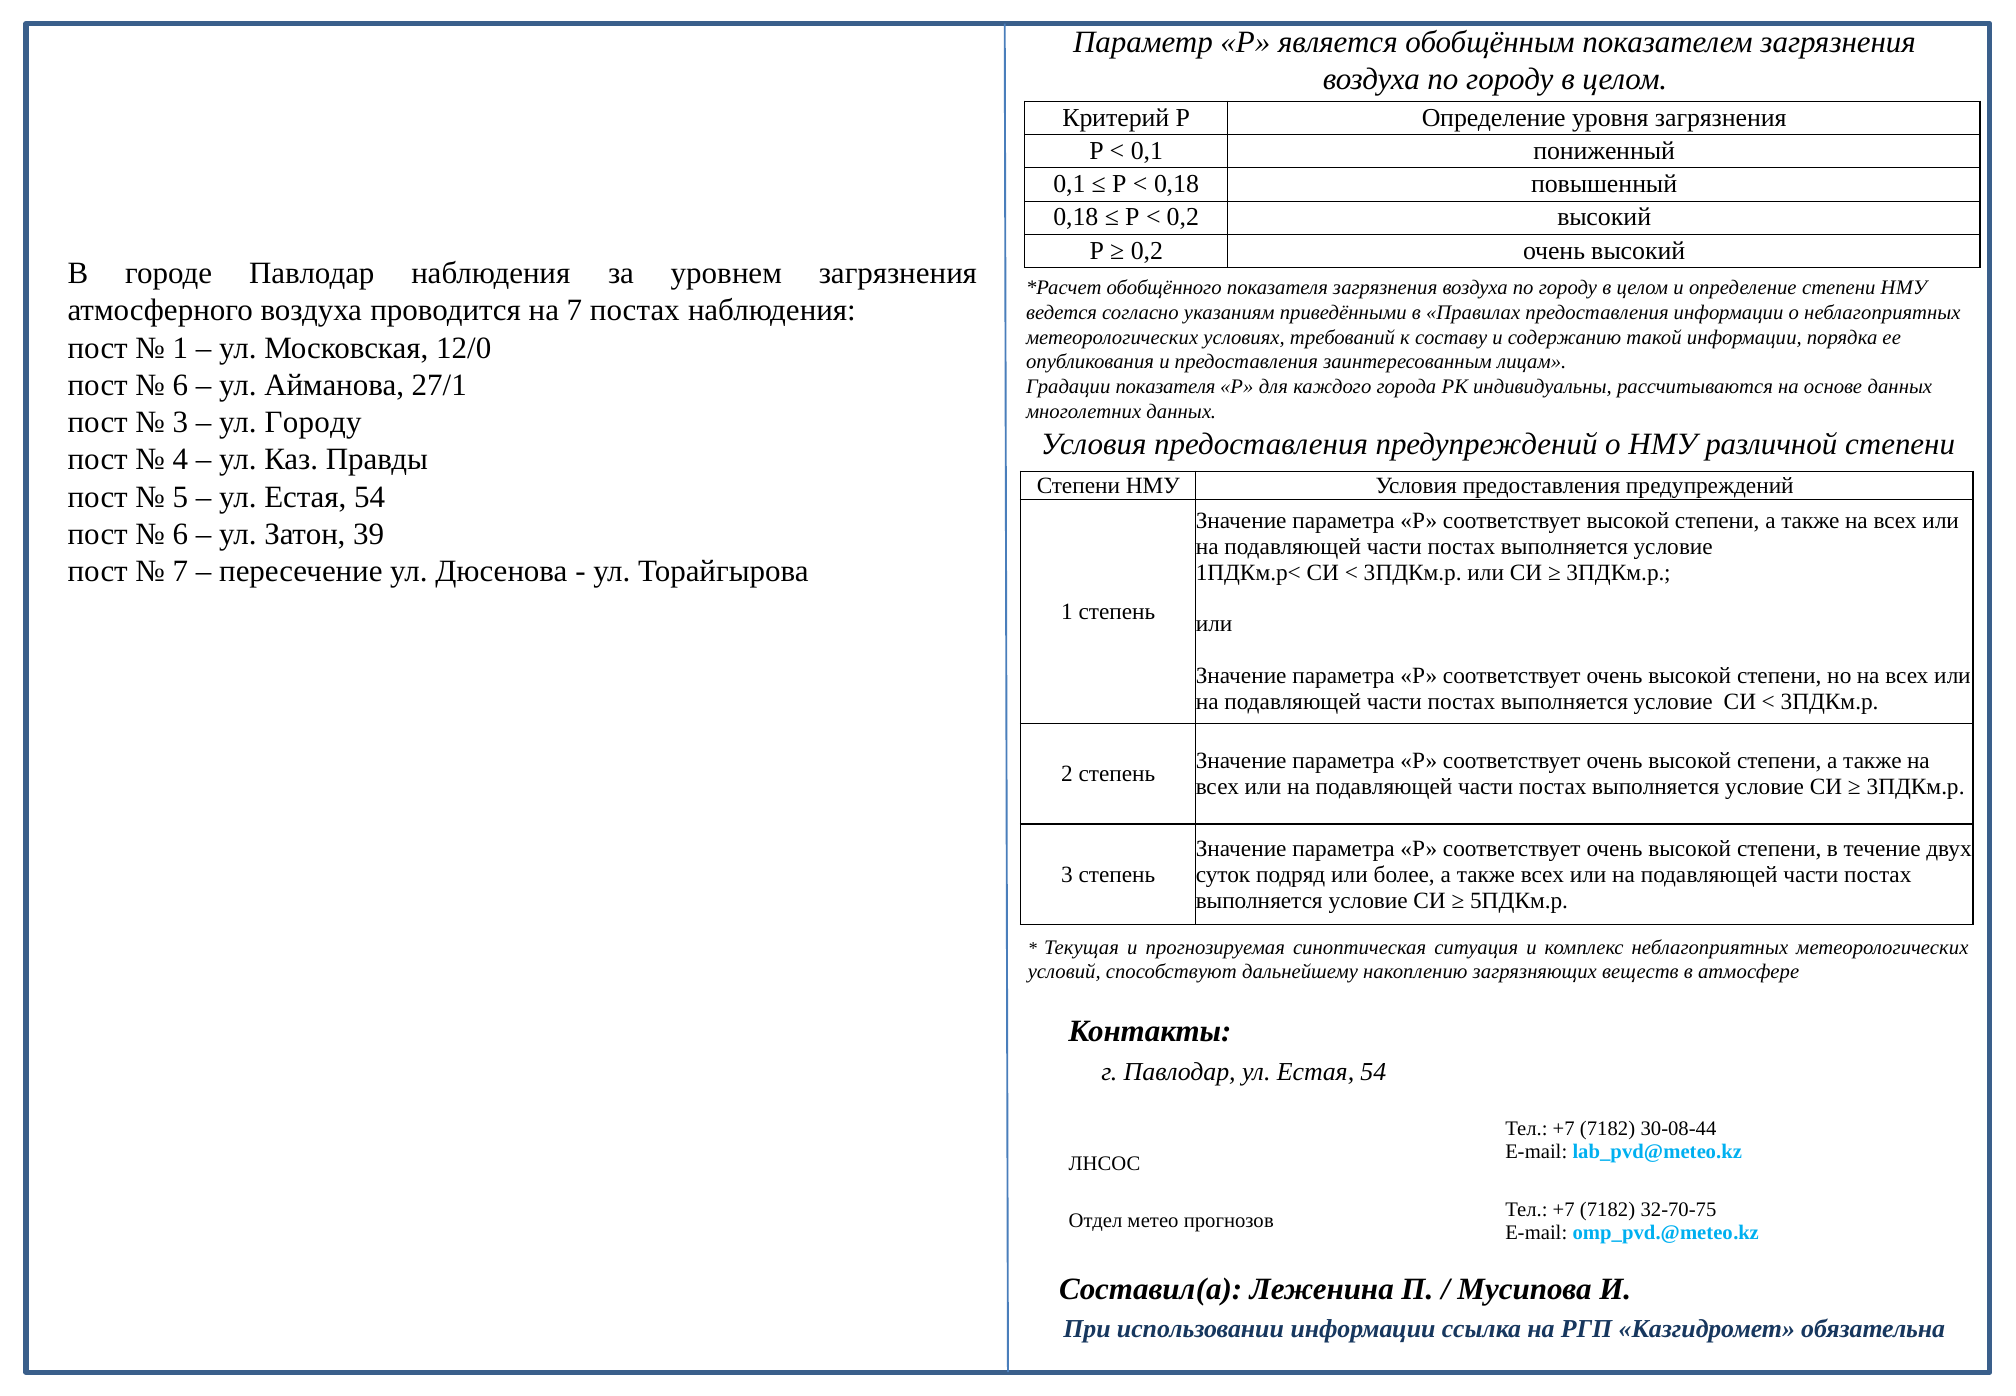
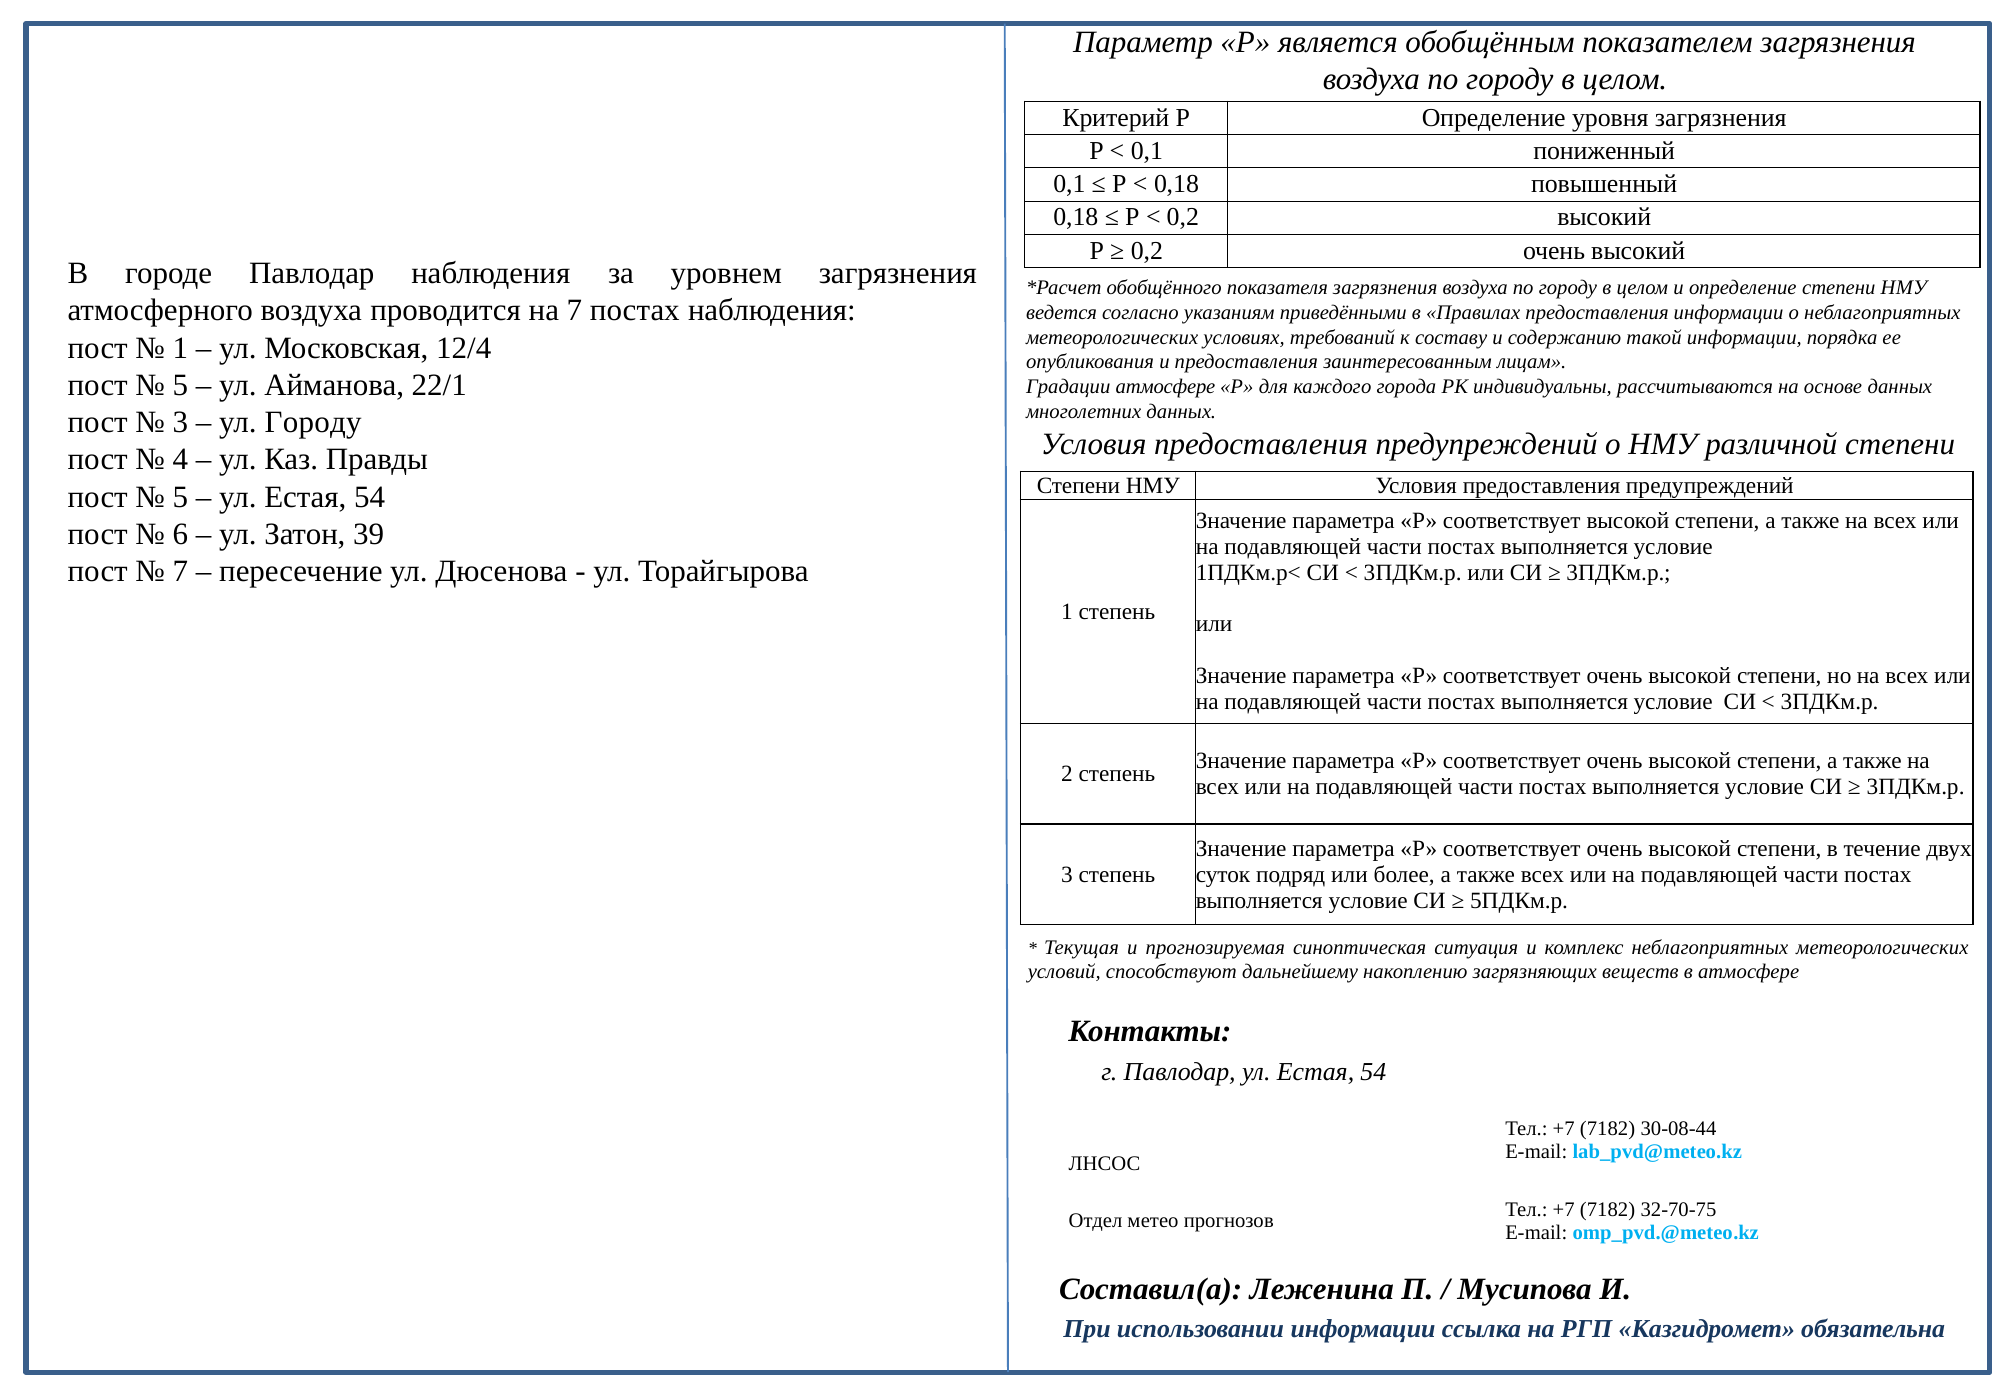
12/0: 12/0 -> 12/4 (464, 348)
6: 6 -> 5 (180, 385)
27/1: 27/1 -> 22/1 (439, 385)
Градации показателя: показателя -> атмосфере (1165, 387)
